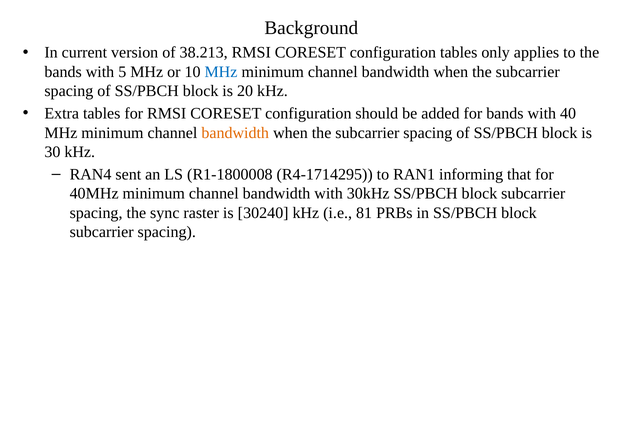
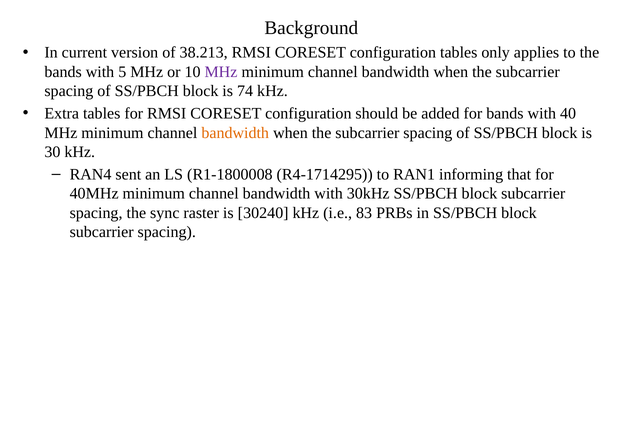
MHz colour: blue -> purple (221, 72)
20: 20 -> 74 (245, 91)
81: 81 -> 83 (364, 213)
